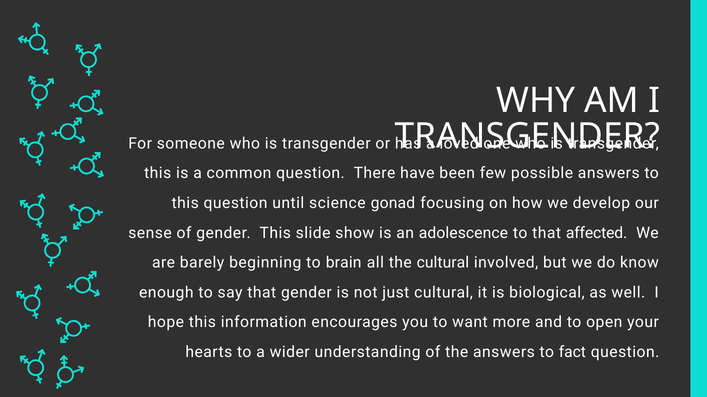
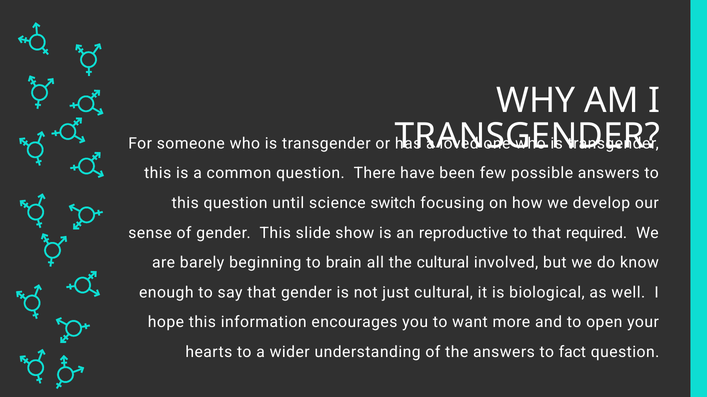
gonad: gonad -> switch (393, 203)
adolescence: adolescence -> reproductive (463, 233)
affected: affected -> required (596, 233)
